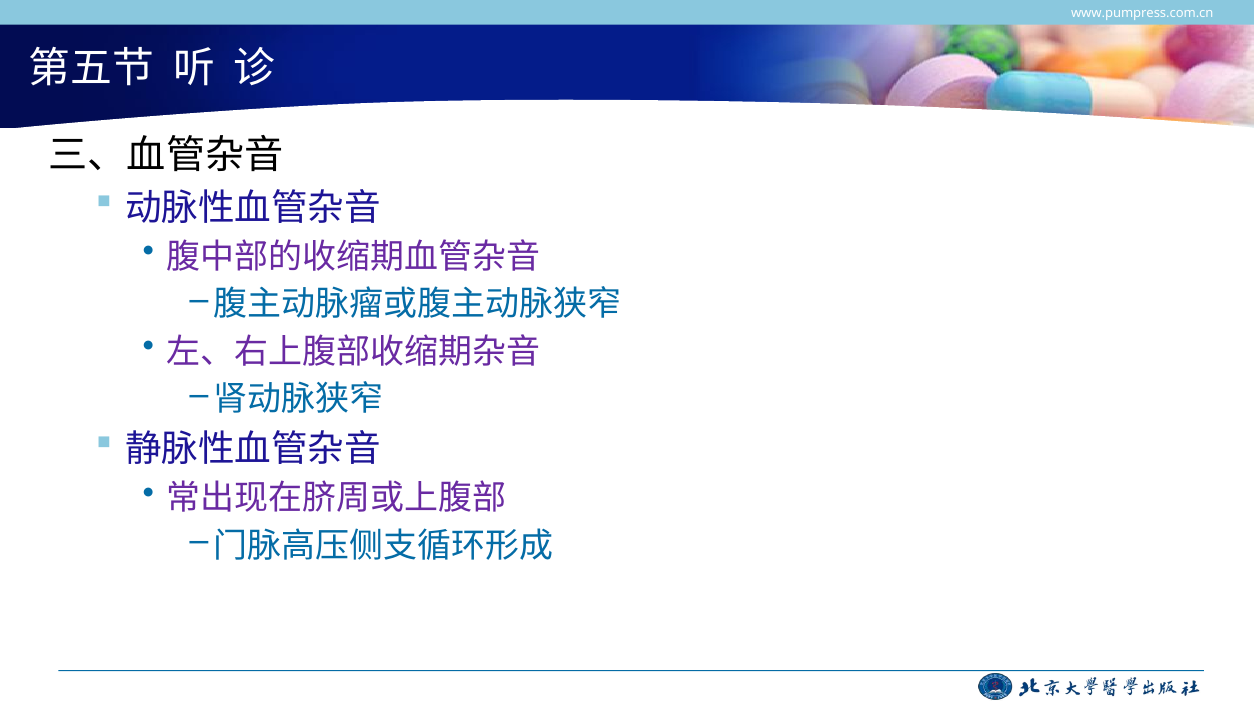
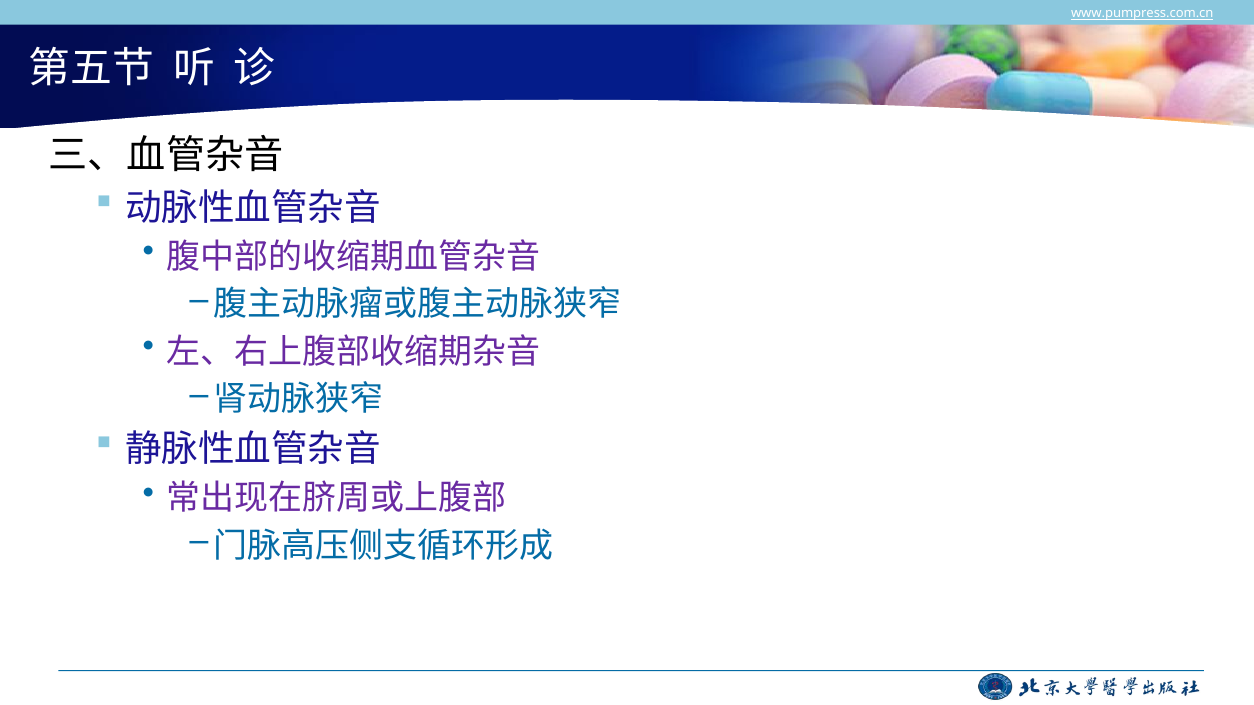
www.pumpress.com.cn underline: none -> present (1142, 13)
